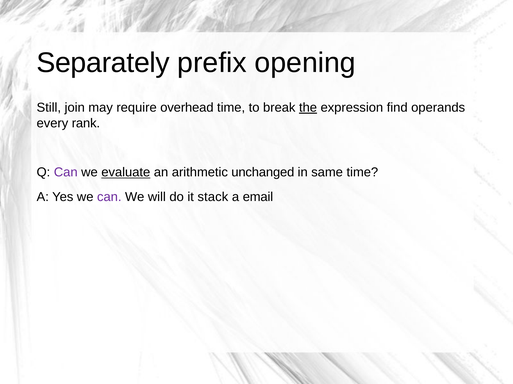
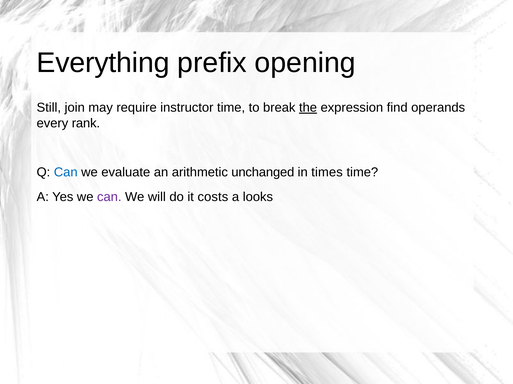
Separately: Separately -> Everything (103, 63)
overhead: overhead -> instructor (187, 108)
Can colour: purple -> blue (66, 173)
evaluate underline: present -> none (126, 173)
same: same -> times (327, 173)
stack: stack -> costs (213, 197)
email: email -> looks (258, 197)
